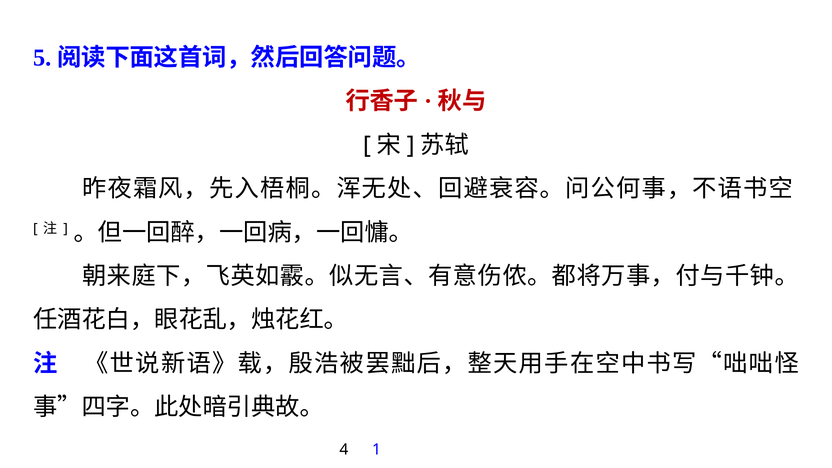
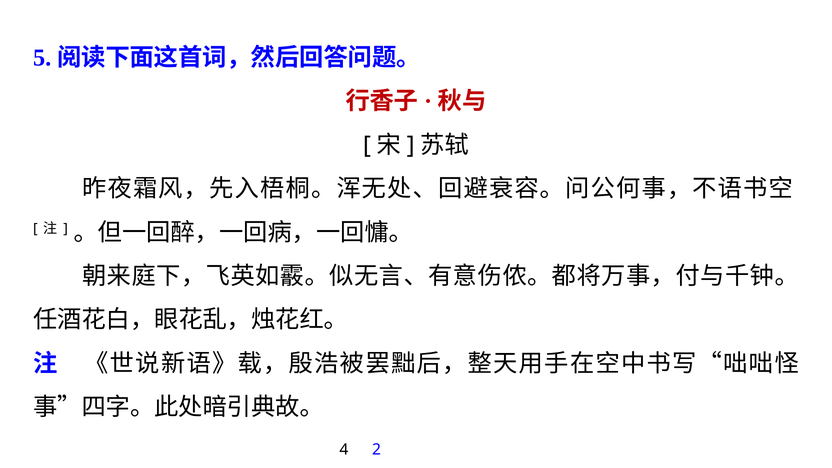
1: 1 -> 2 (376, 450)
